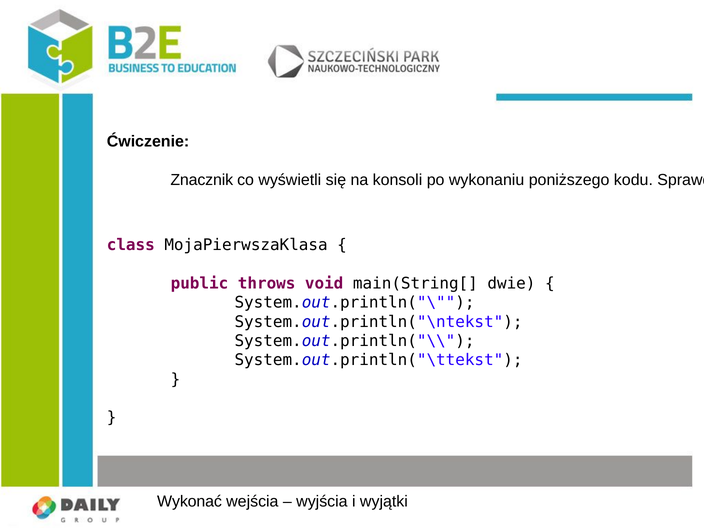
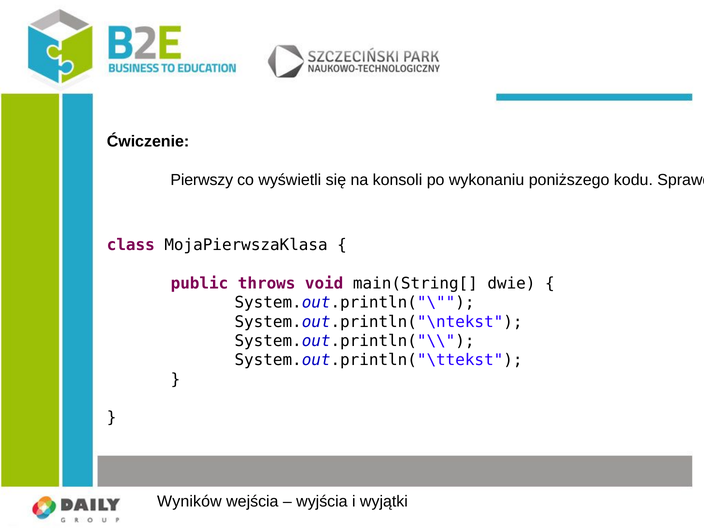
Znacznik: Znacznik -> Pierwszy (202, 180)
Wykonać: Wykonać -> Wyników (189, 502)
